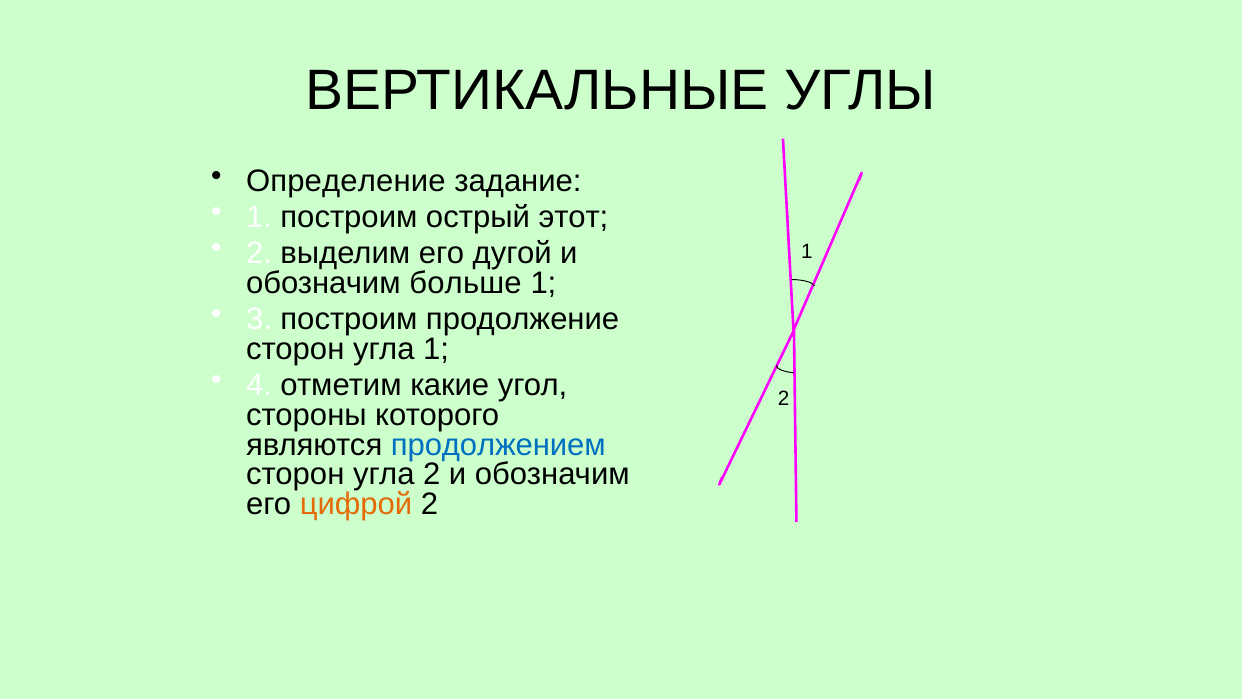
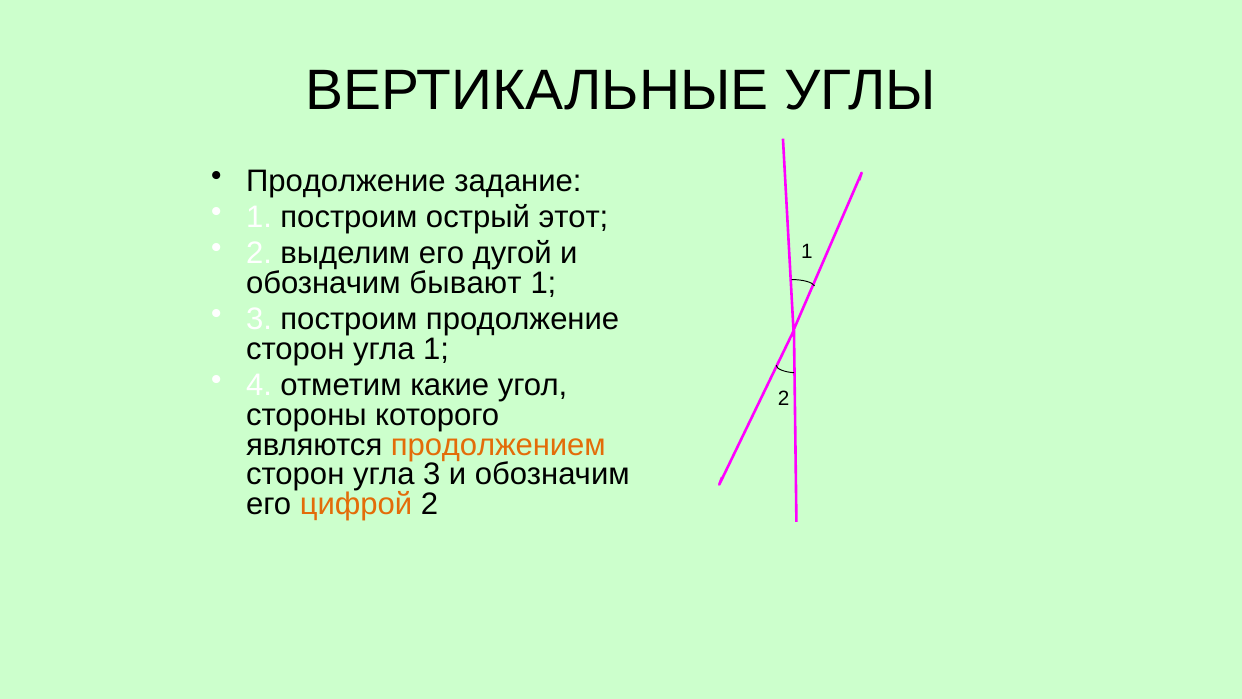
Определение: Определение -> Продолжение (346, 181)
больше: больше -> бывают (466, 283)
продолжением colour: blue -> orange (498, 445)
угла 2: 2 -> 3 (432, 474)
